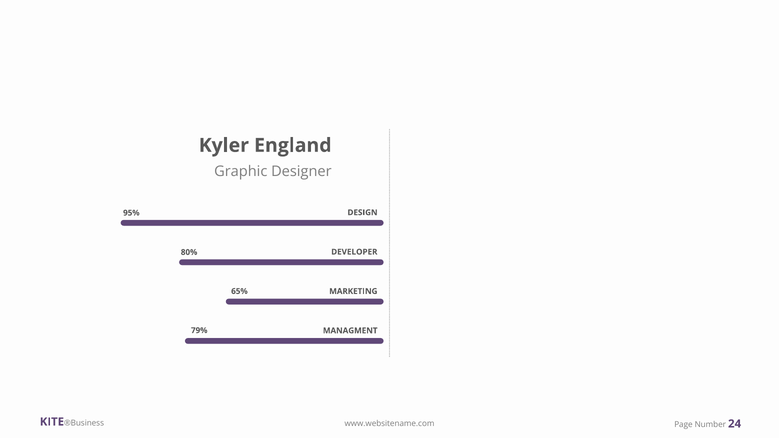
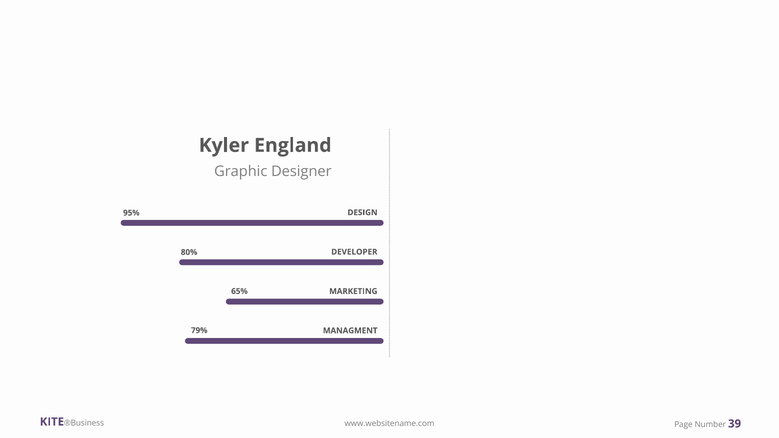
24: 24 -> 39 (735, 424)
